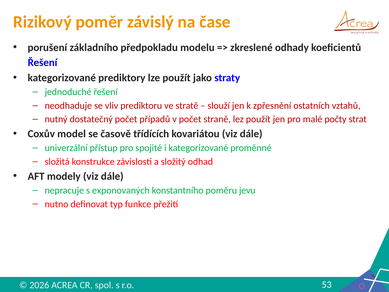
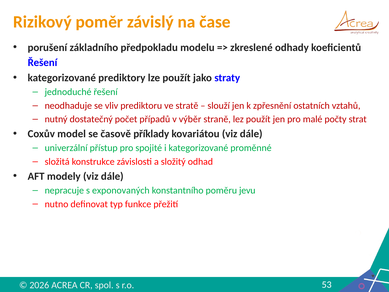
v počet: počet -> výběr (190, 119)
třídících: třídících -> příklady (151, 134)
